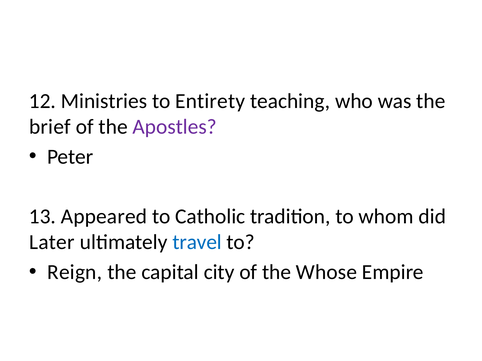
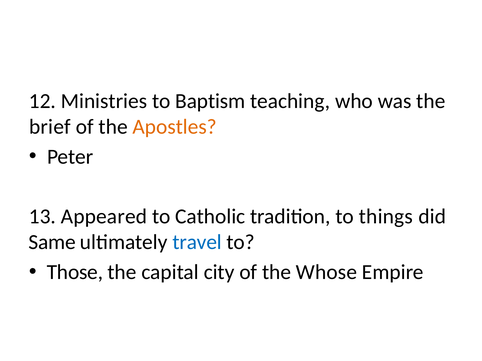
Entirety: Entirety -> Baptism (210, 101)
Apostles colour: purple -> orange (175, 127)
whom: whom -> things (386, 217)
Later: Later -> Same (52, 243)
Reign: Reign -> Those (75, 273)
